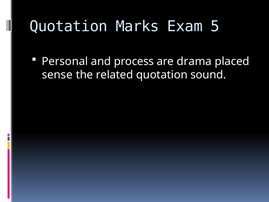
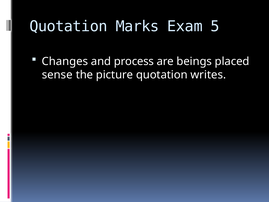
Personal: Personal -> Changes (65, 61)
drama: drama -> beings (194, 61)
related: related -> picture (115, 75)
sound: sound -> writes (208, 75)
